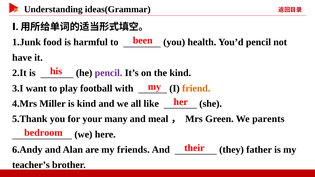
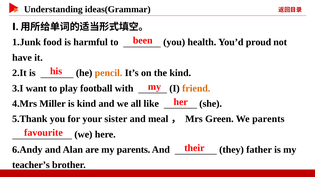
You’d pencil: pencil -> proud (259, 42)
pencil colour: purple -> orange (109, 73)
many: many -> sister (116, 119)
bedroom: bedroom -> favourite (43, 133)
my friends: friends -> parents (133, 150)
